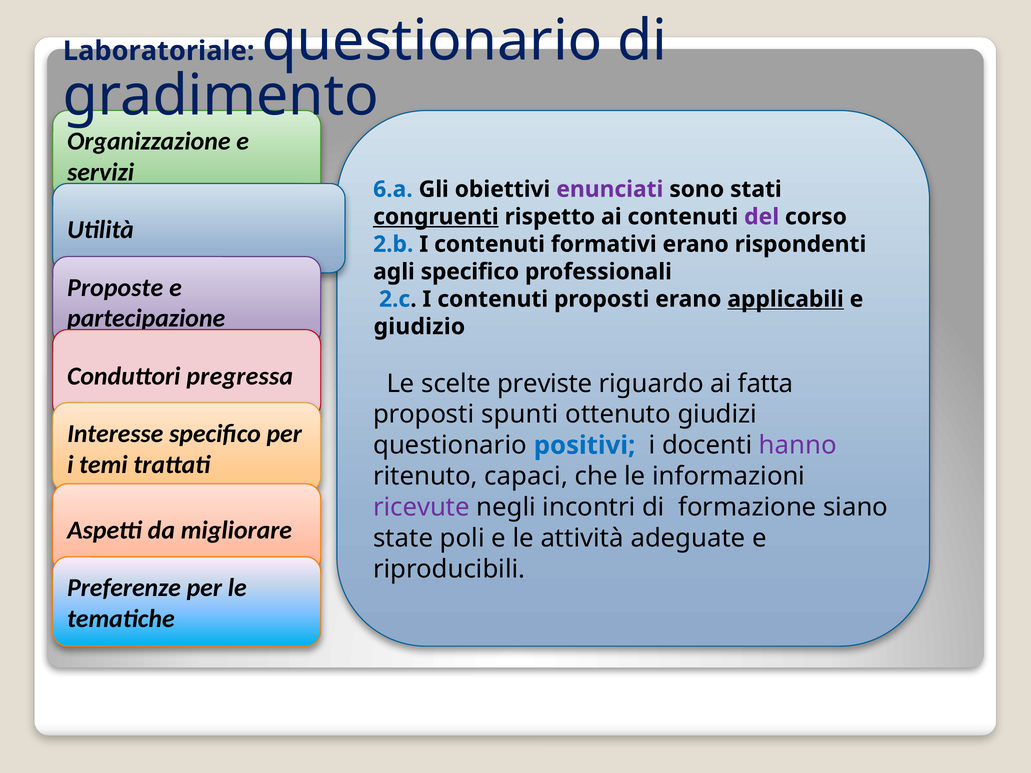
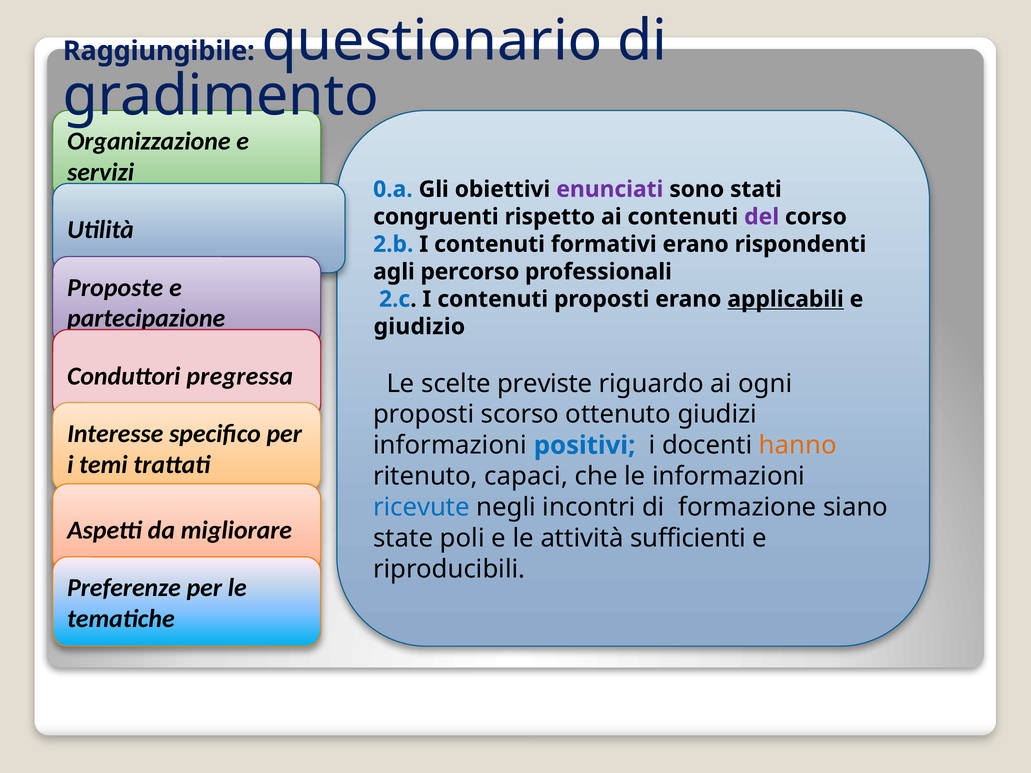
Laboratoriale: Laboratoriale -> Raggiungibile (159, 51)
6.a: 6.a -> 0.a (393, 189)
congruenti underline: present -> none (436, 217)
agli specifico: specifico -> percorso (470, 272)
fatta: fatta -> ogni (765, 384)
spunti: spunti -> scorso (520, 415)
questionario: questionario -> informazioni (450, 445)
hanno colour: purple -> orange (798, 445)
ricevute colour: purple -> blue (421, 507)
adeguate: adeguate -> sufficienti (688, 538)
